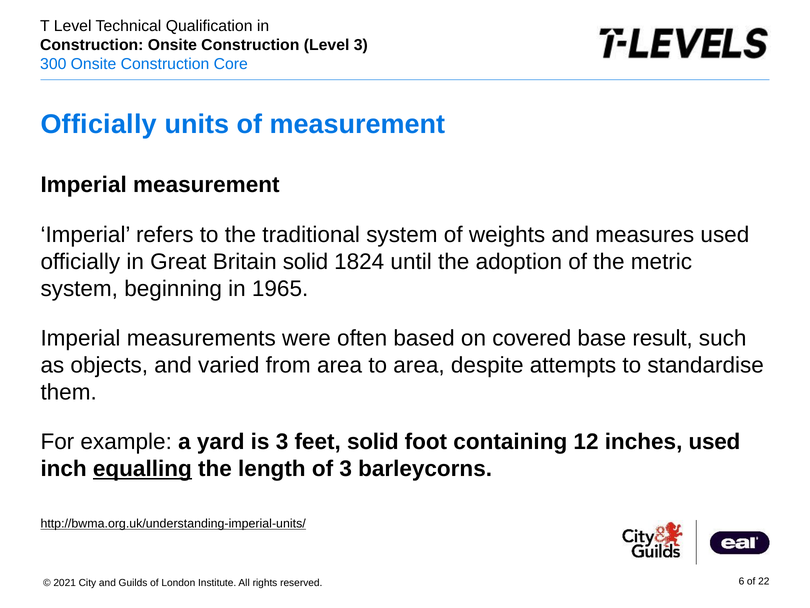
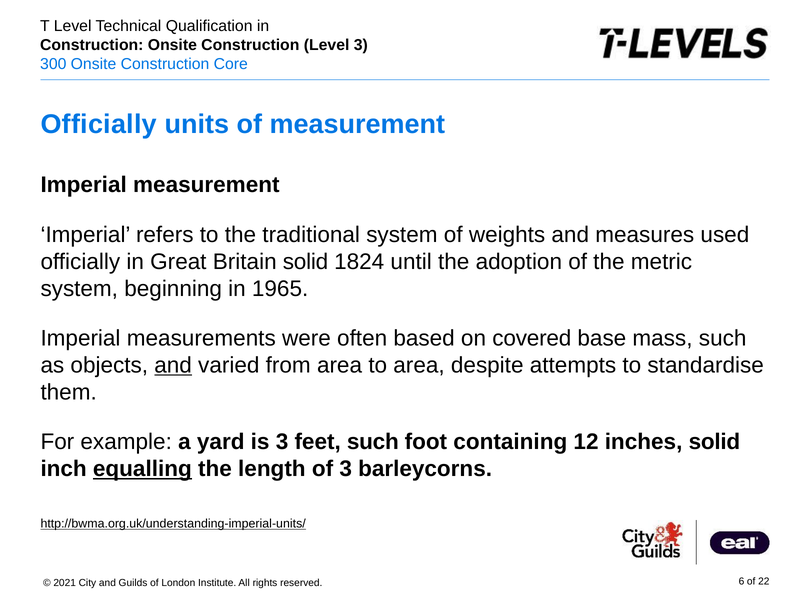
result: result -> mass (662, 338)
and underline: none -> present (173, 365)
feet solid: solid -> such (373, 442)
inches used: used -> solid (714, 442)
